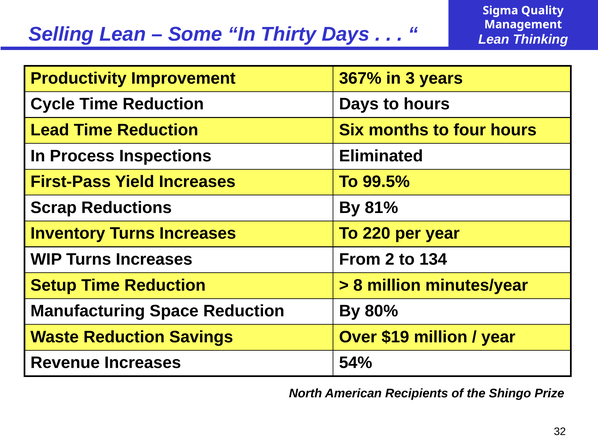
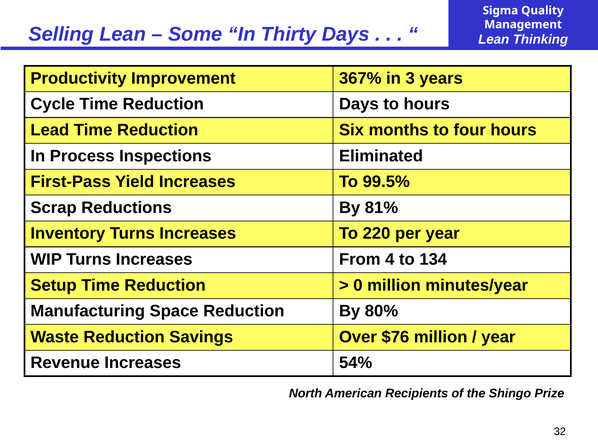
2: 2 -> 4 (390, 260)
8: 8 -> 0 (358, 286)
$19: $19 -> $76 (395, 337)
